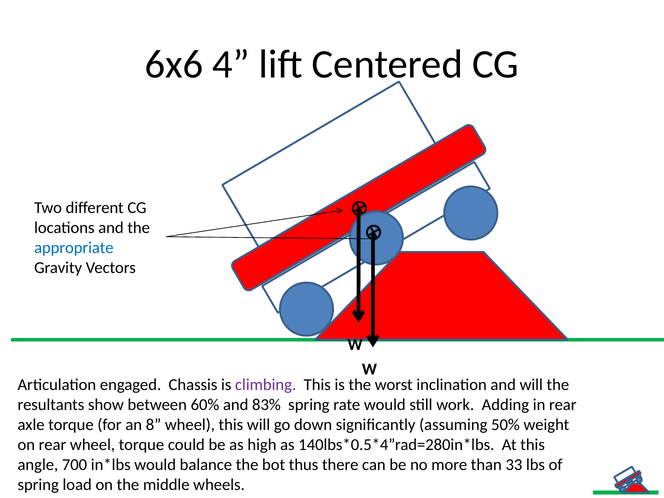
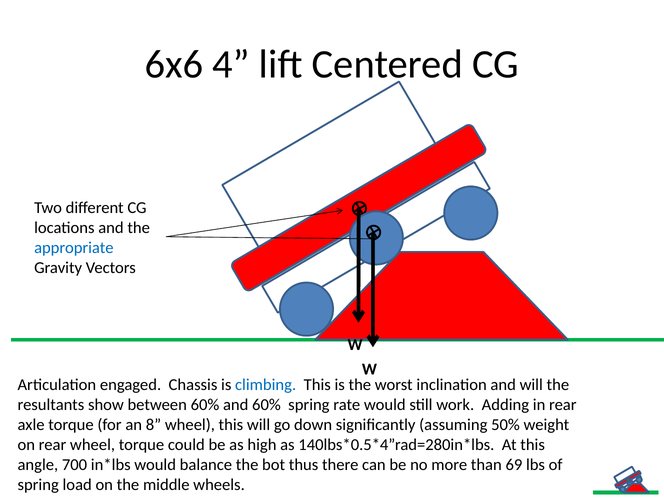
climbing colour: purple -> blue (266, 385)
and 83%: 83% -> 60% (266, 405)
33: 33 -> 69 (514, 465)
